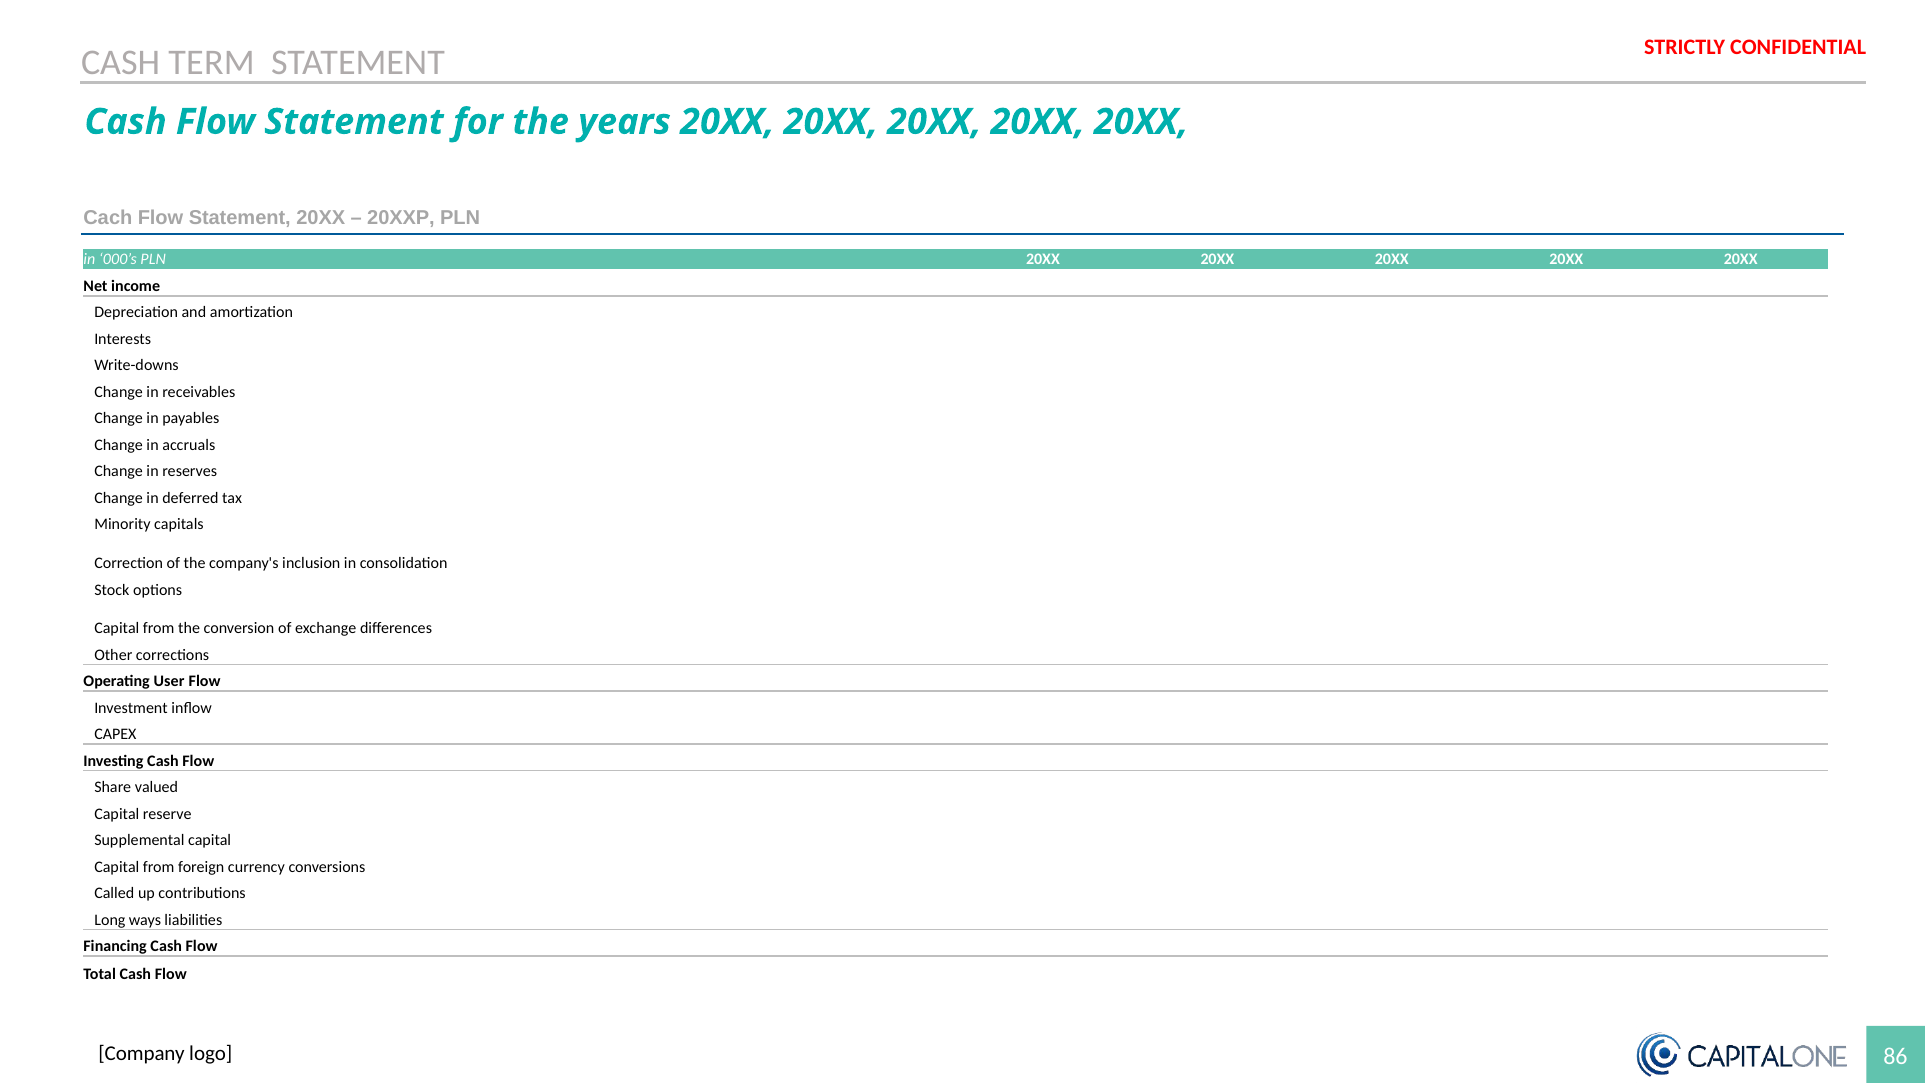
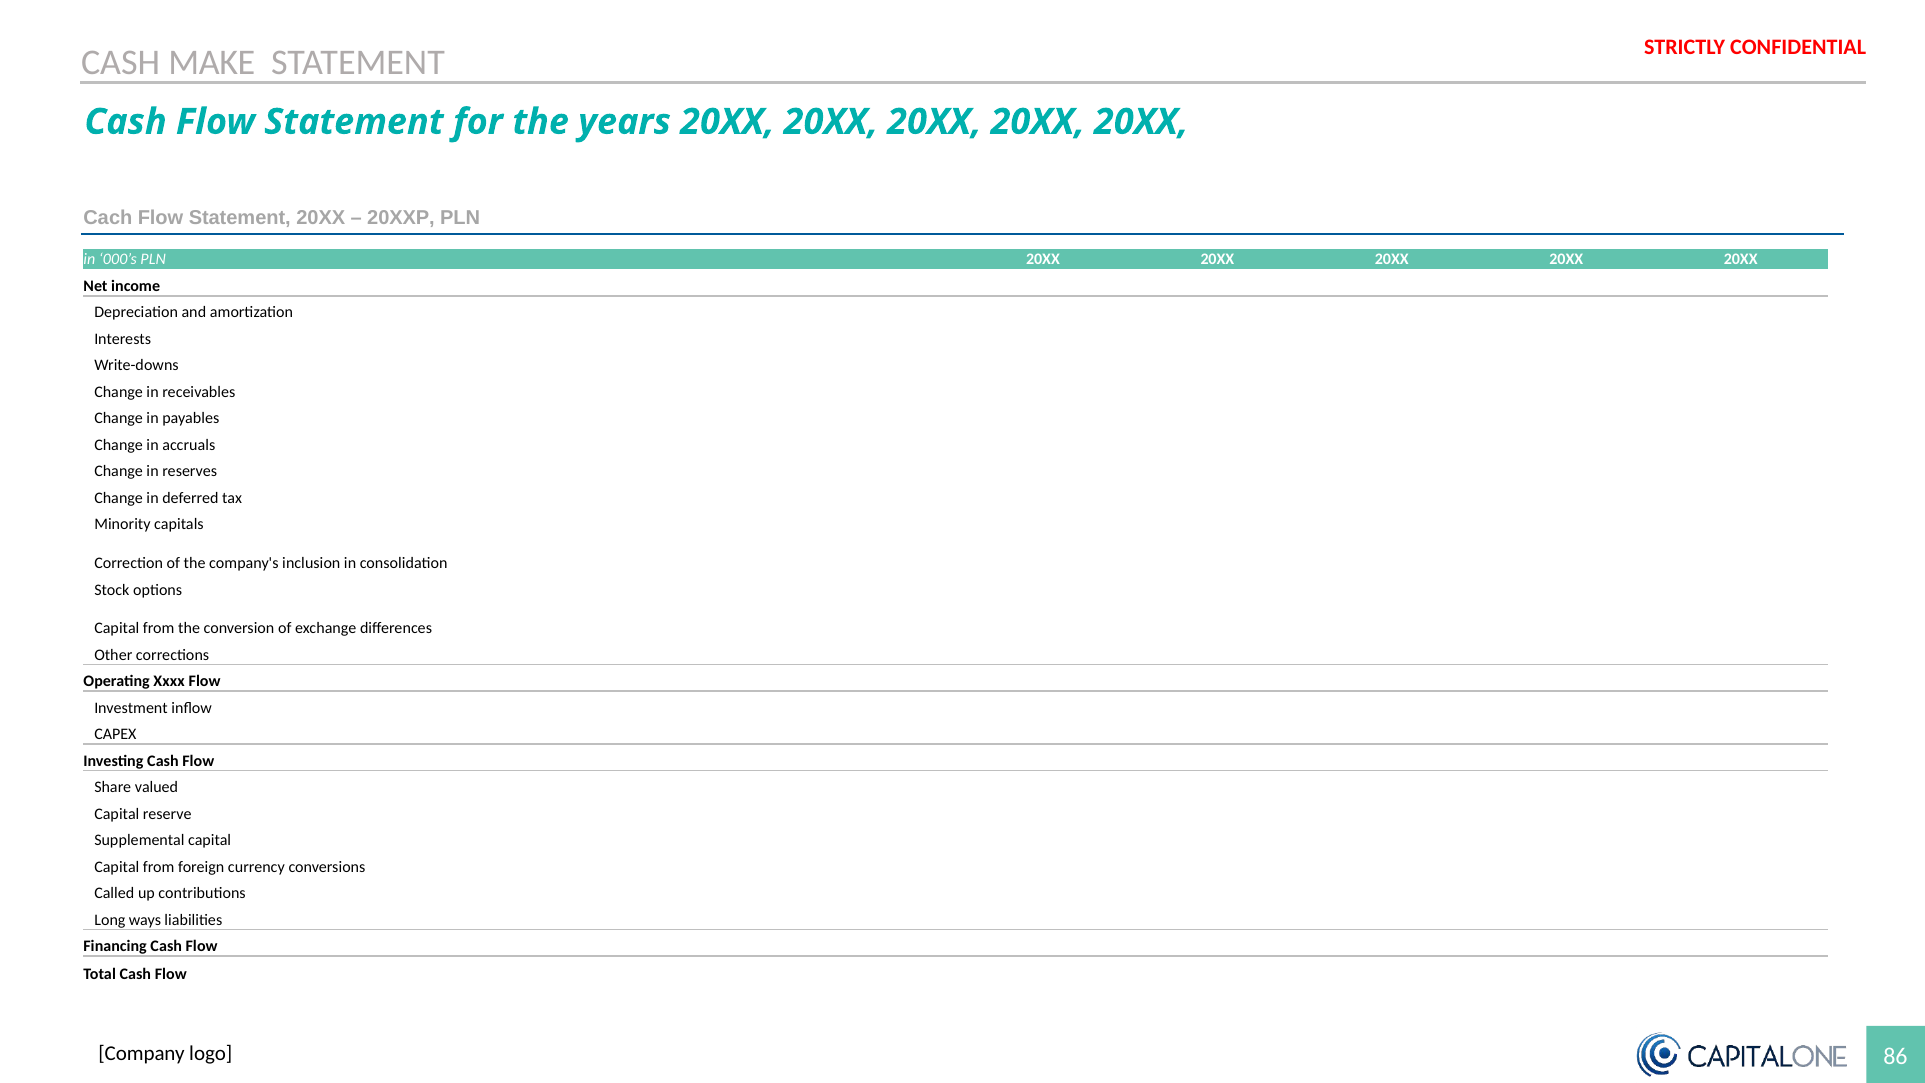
TERM: TERM -> MAKE (212, 63)
User: User -> Xxxx (169, 681)
